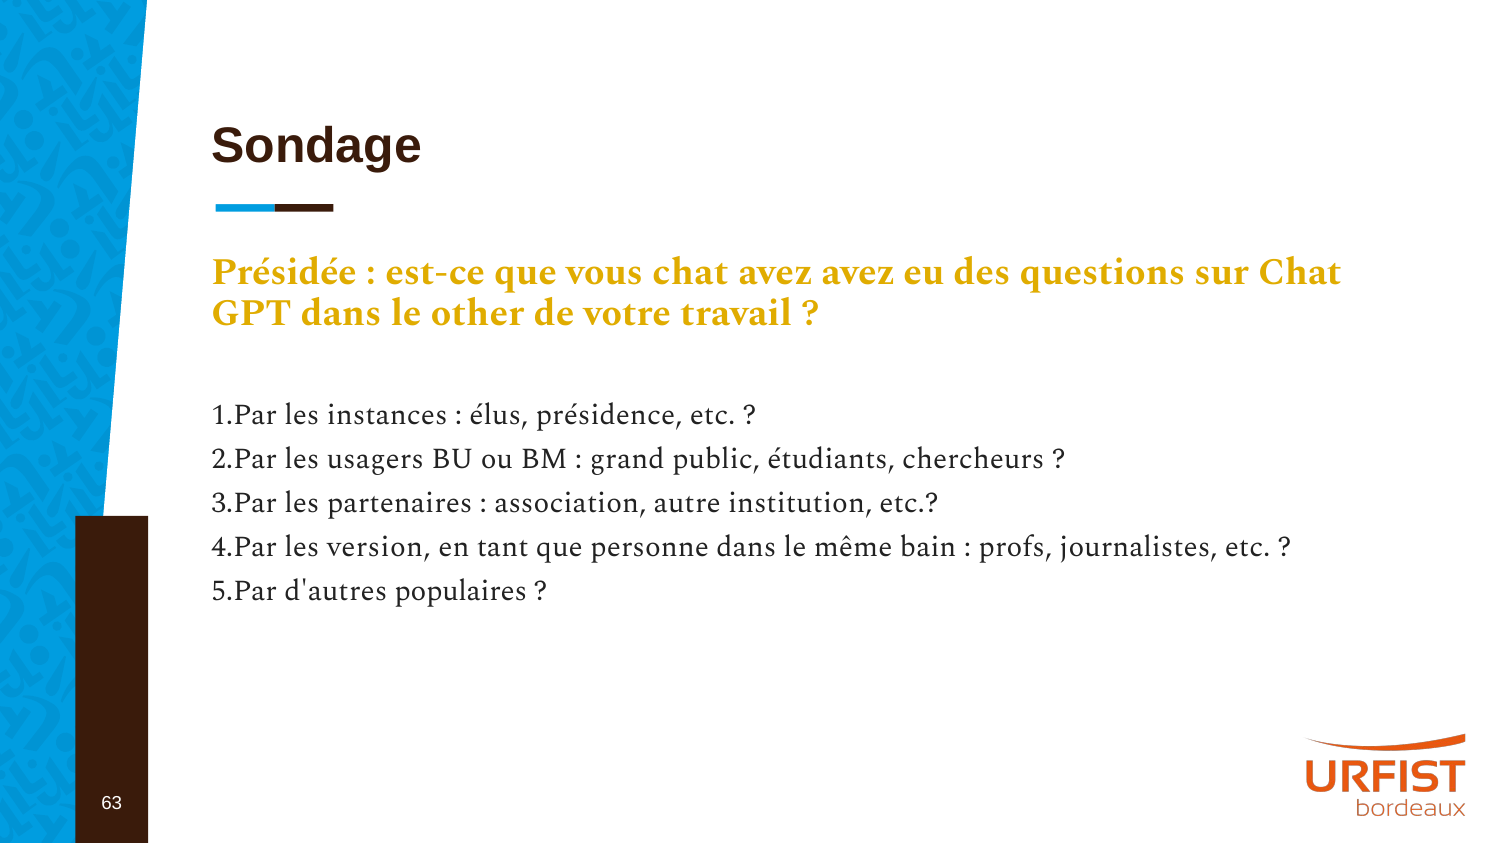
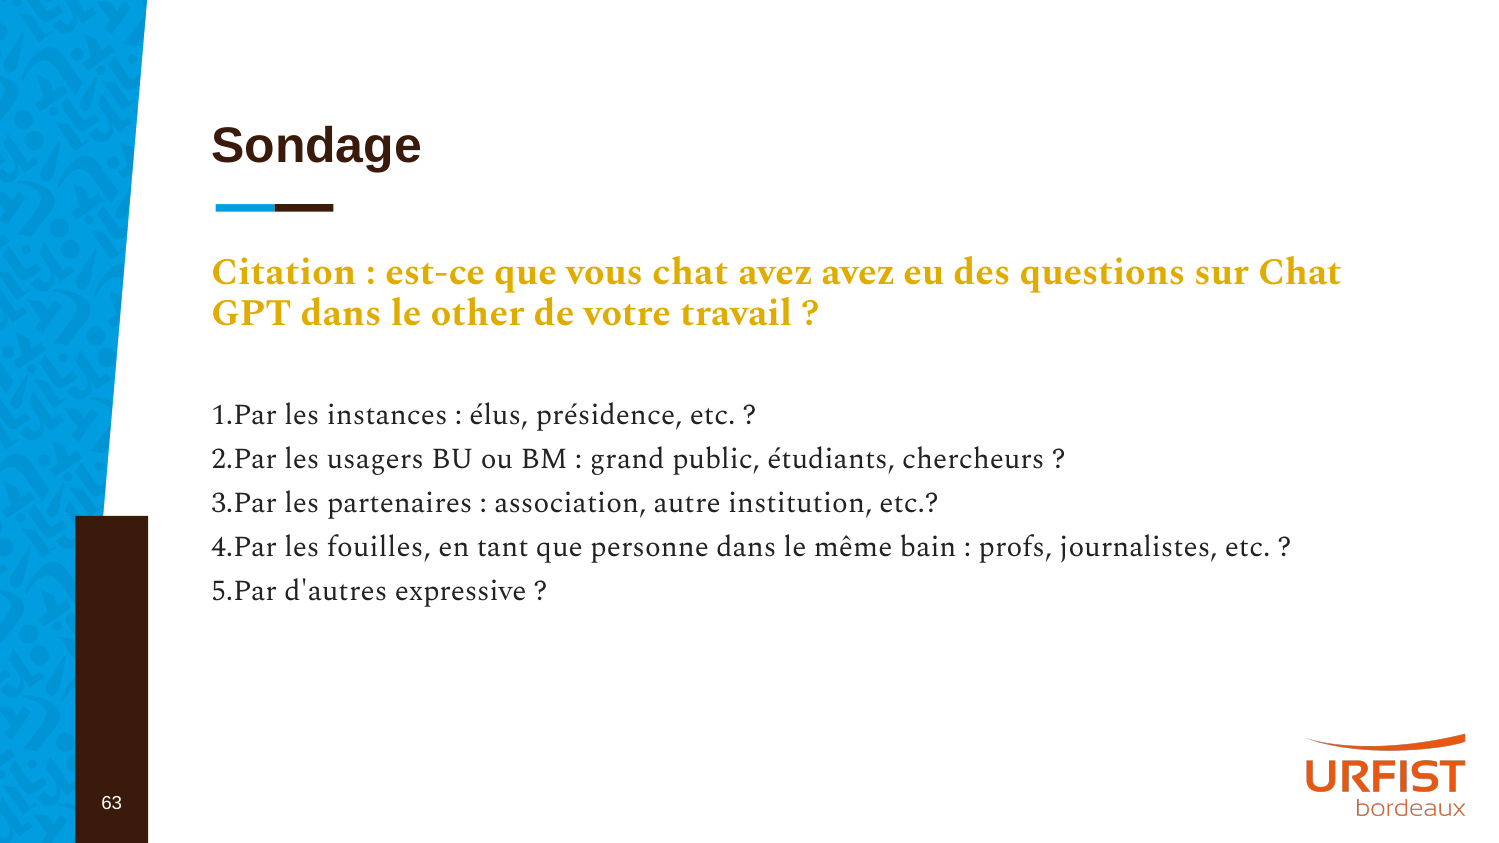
Présidée: Présidée -> Citation (284, 273)
version: version -> fouilles (379, 547)
populaires: populaires -> expressive (461, 591)
